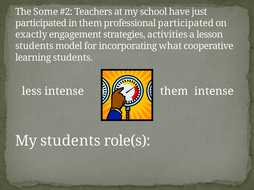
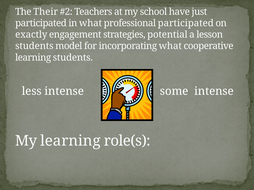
Some: Some -> Their (46, 12)
in them: them -> what (91, 23)
activities: activities -> potential (167, 35)
intense them: them -> some (174, 91)
My students: students -> learning (70, 141)
